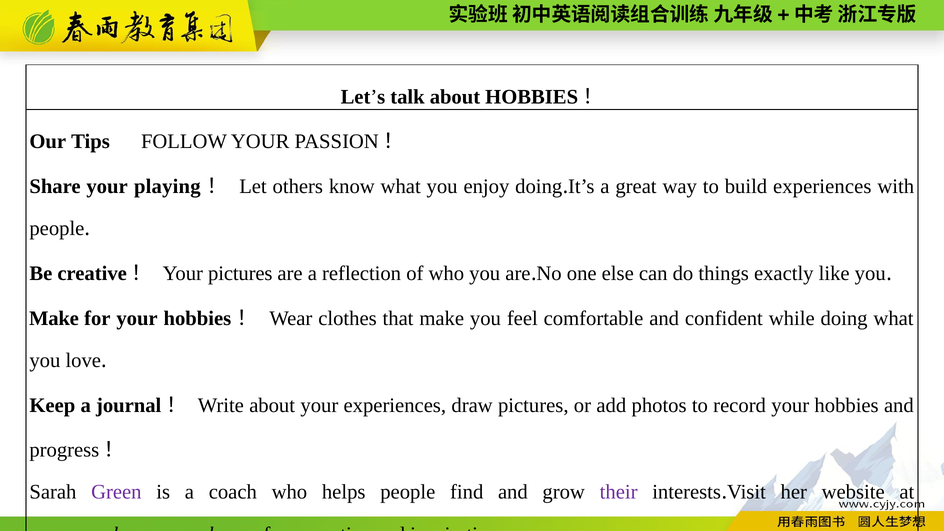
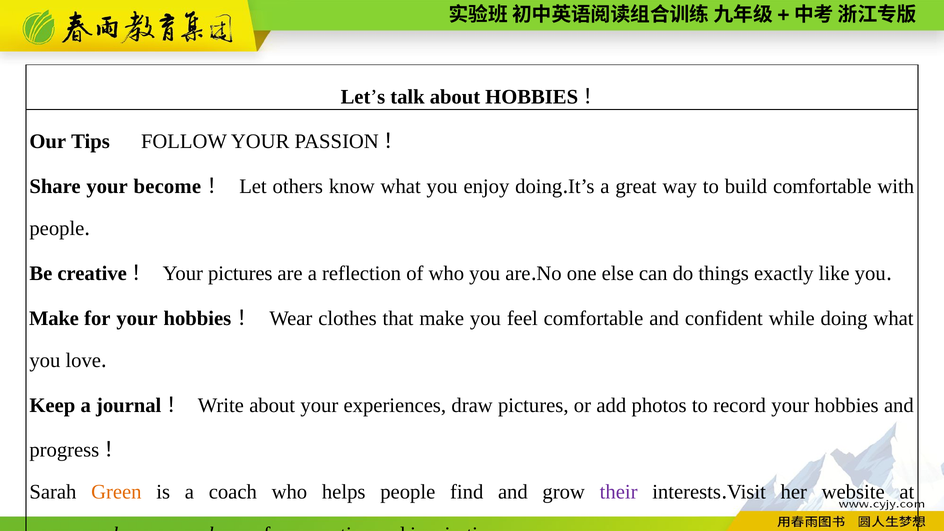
playing: playing -> become (167, 186)
build experiences: experiences -> comfortable (822, 186)
Green colour: purple -> orange (116, 492)
